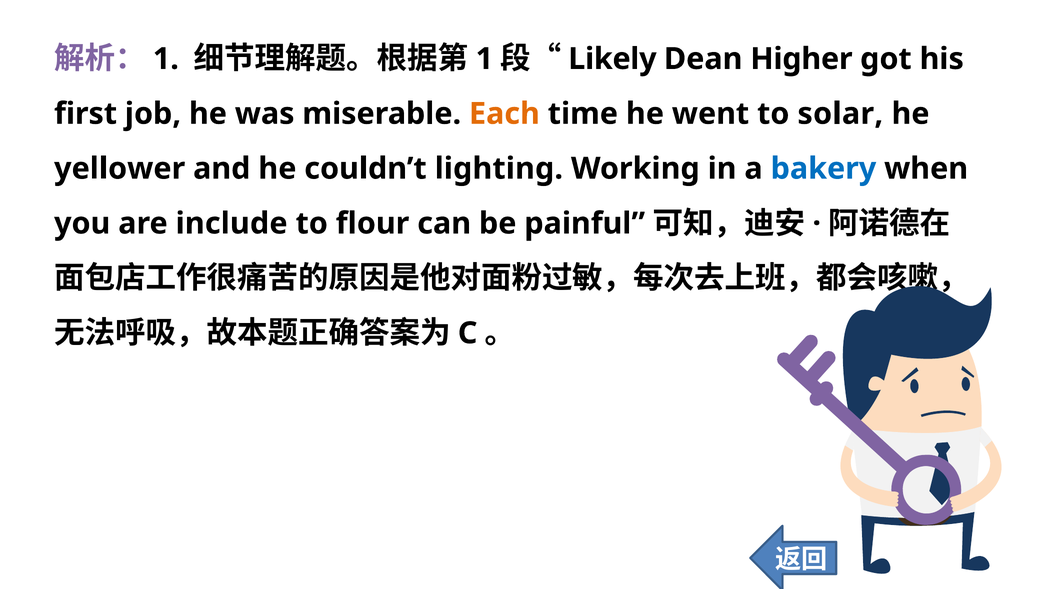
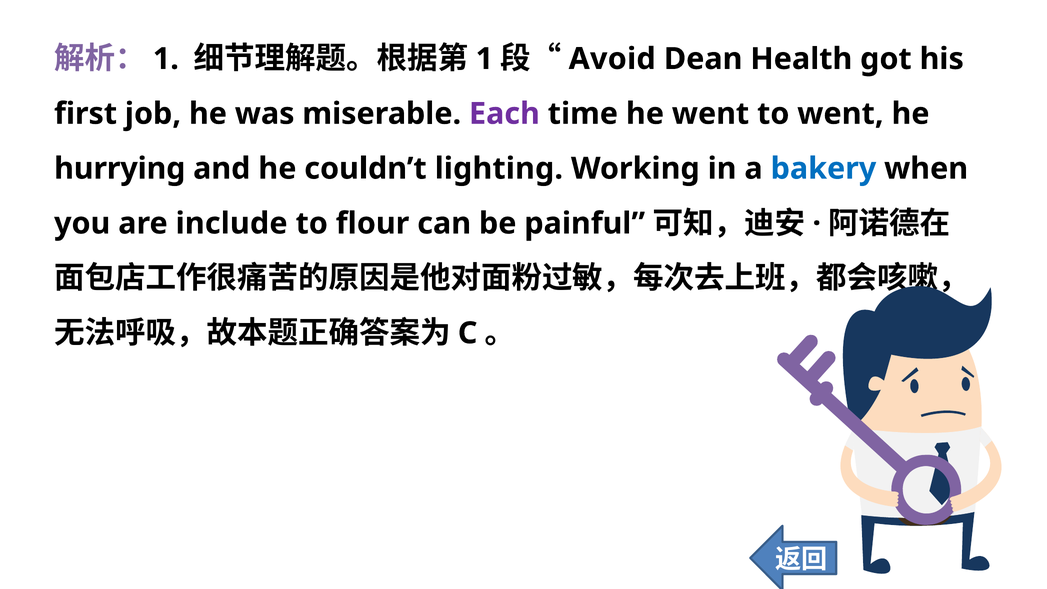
Likely: Likely -> Avoid (612, 59)
Higher: Higher -> Health (801, 59)
Each colour: orange -> purple (504, 114)
to solar: solar -> went (840, 114)
yellower: yellower -> hurrying (120, 169)
